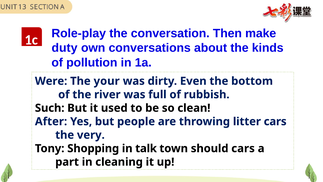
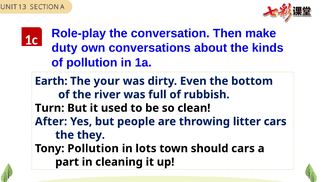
Were: Were -> Earth (51, 81)
Such: Such -> Turn (50, 108)
very: very -> they (91, 135)
Tony Shopping: Shopping -> Pollution (93, 148)
talk: talk -> lots (146, 148)
